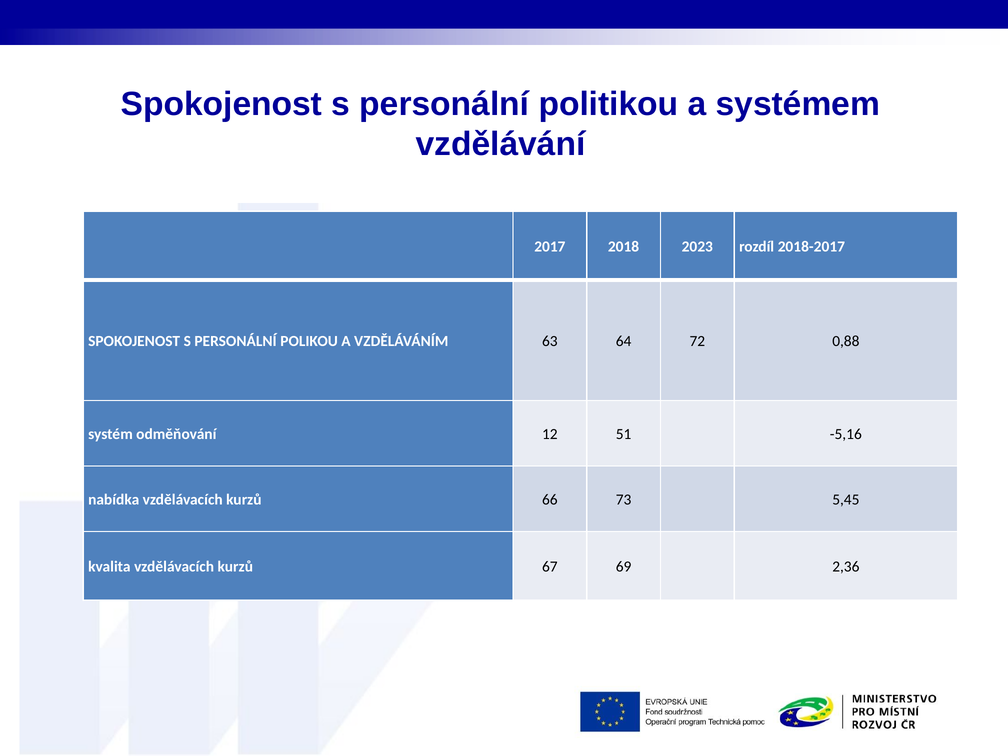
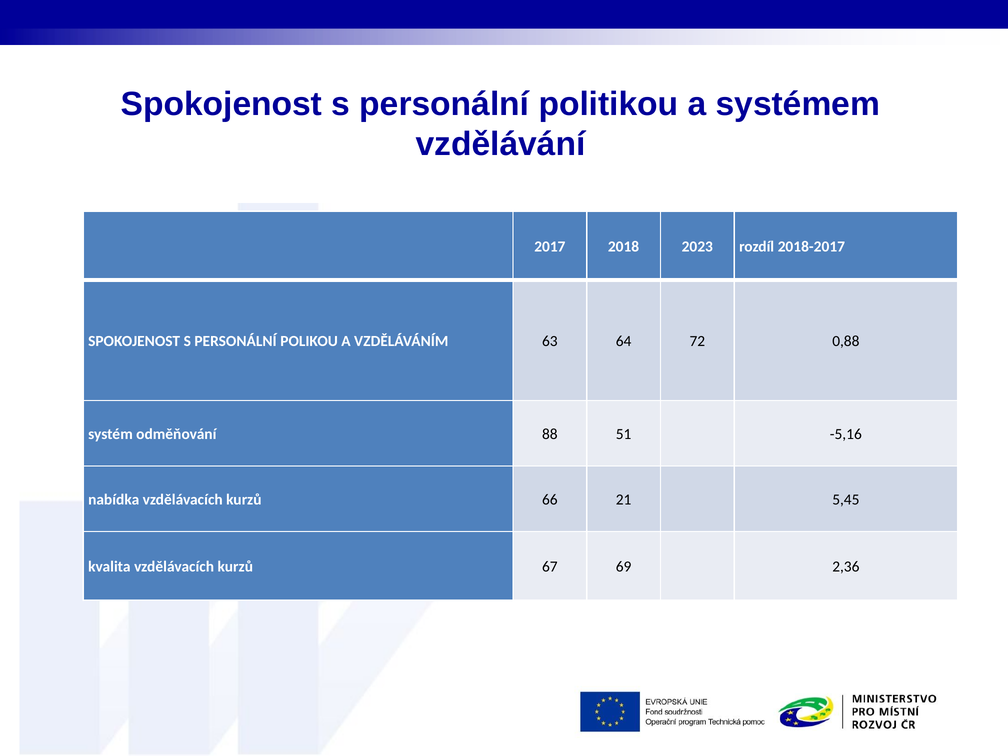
12: 12 -> 88 (550, 434)
73: 73 -> 21 (624, 500)
